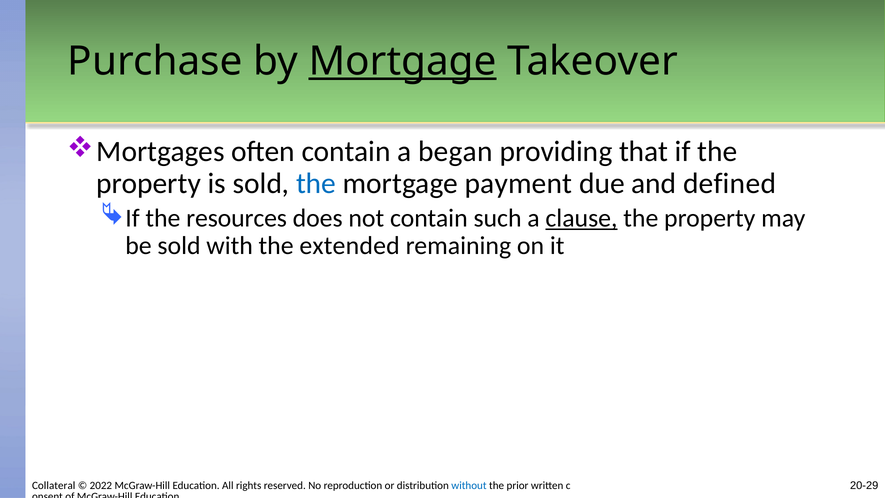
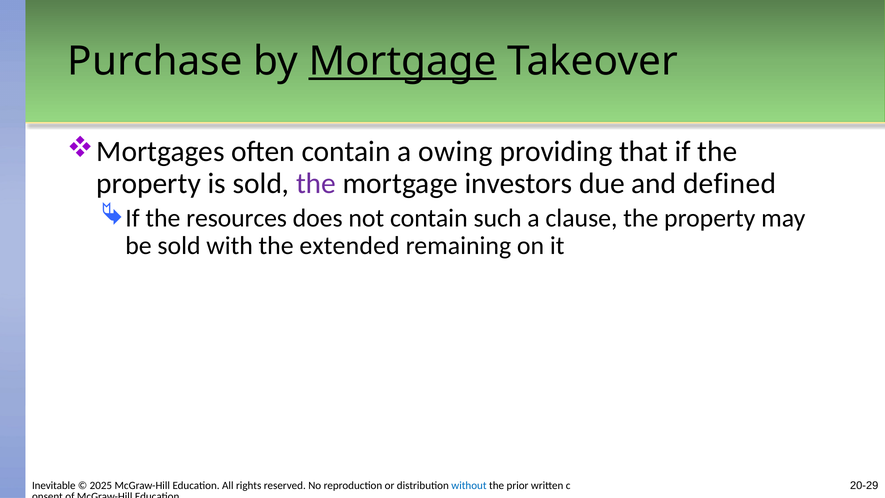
began: began -> owing (455, 152)
the colour: blue -> purple (316, 183)
payment: payment -> investors (519, 183)
clause underline: present -> none (581, 218)
Collateral: Collateral -> Inevitable (54, 485)
2022: 2022 -> 2025 (101, 485)
